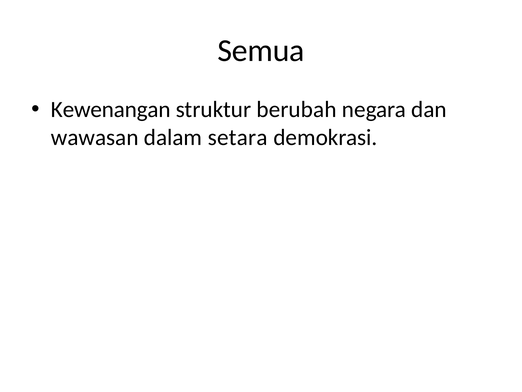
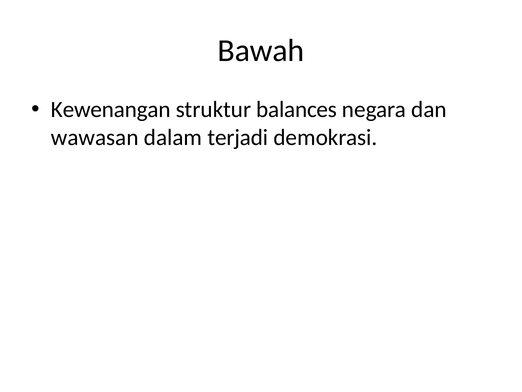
Semua: Semua -> Bawah (261, 51)
berubah: berubah -> balances (297, 110)
setara: setara -> terjadi (238, 137)
